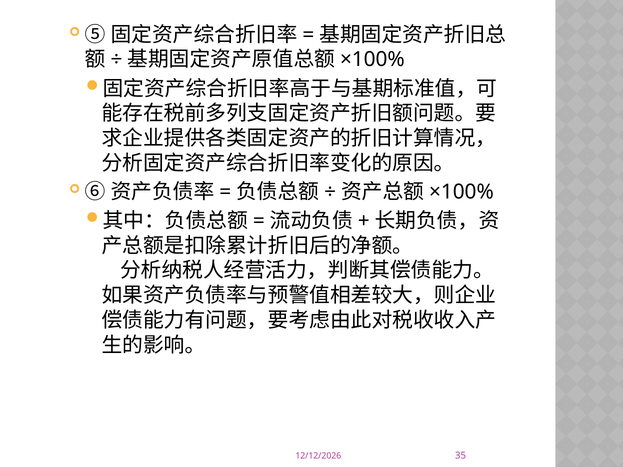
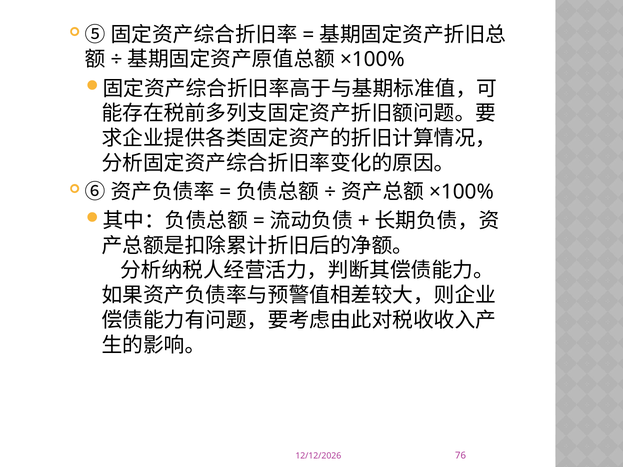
35: 35 -> 76 (461, 456)
